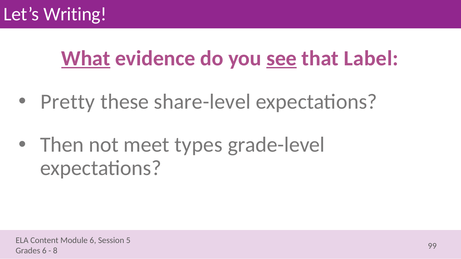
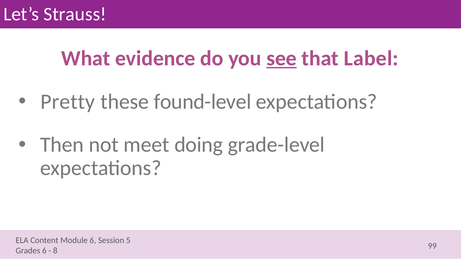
Writing: Writing -> Strauss (75, 14)
What underline: present -> none (86, 58)
share-level: share-level -> found-level (202, 102)
types: types -> doing (199, 145)
